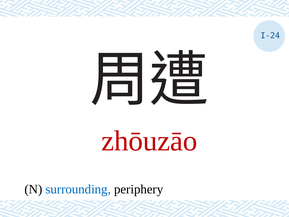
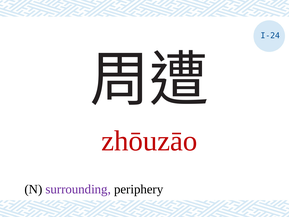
surrounding colour: blue -> purple (78, 189)
